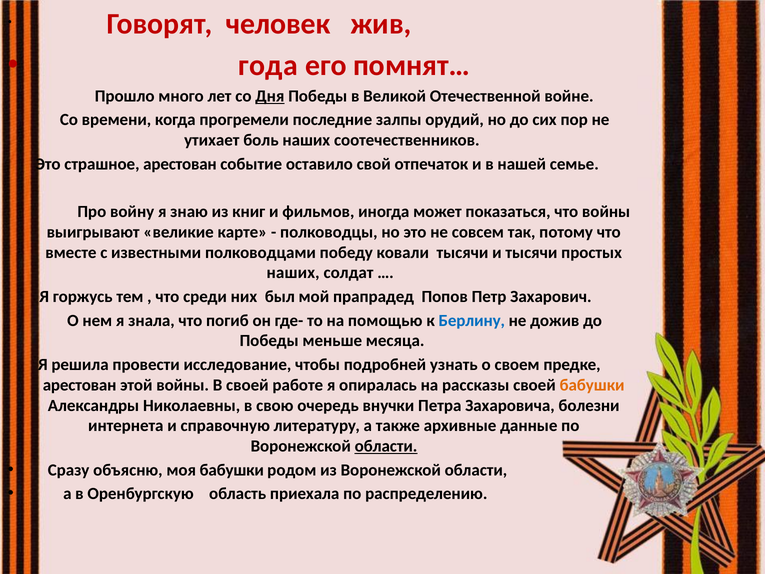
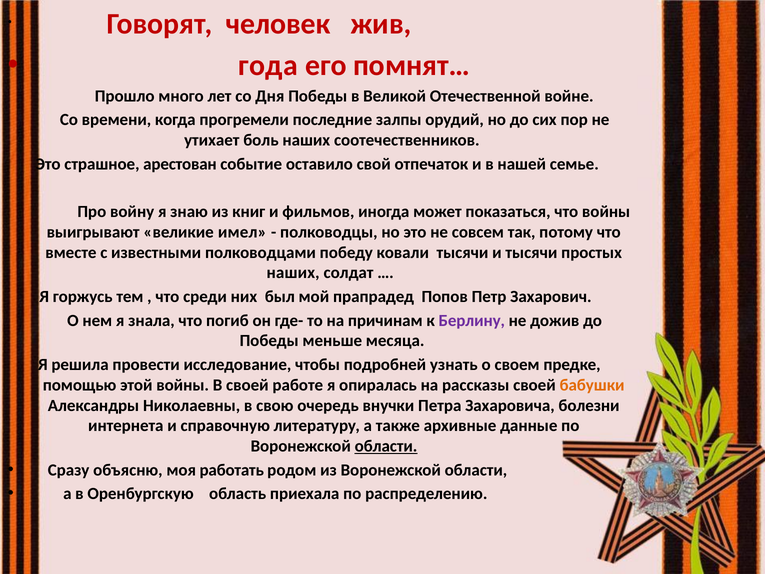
Дня underline: present -> none (270, 96)
карте: карте -> имел (242, 232)
помощью: помощью -> причинам (385, 320)
Берлину colour: blue -> purple (472, 320)
арестован: арестован -> помощью (80, 385)
моя бабушки: бабушки -> работать (232, 470)
